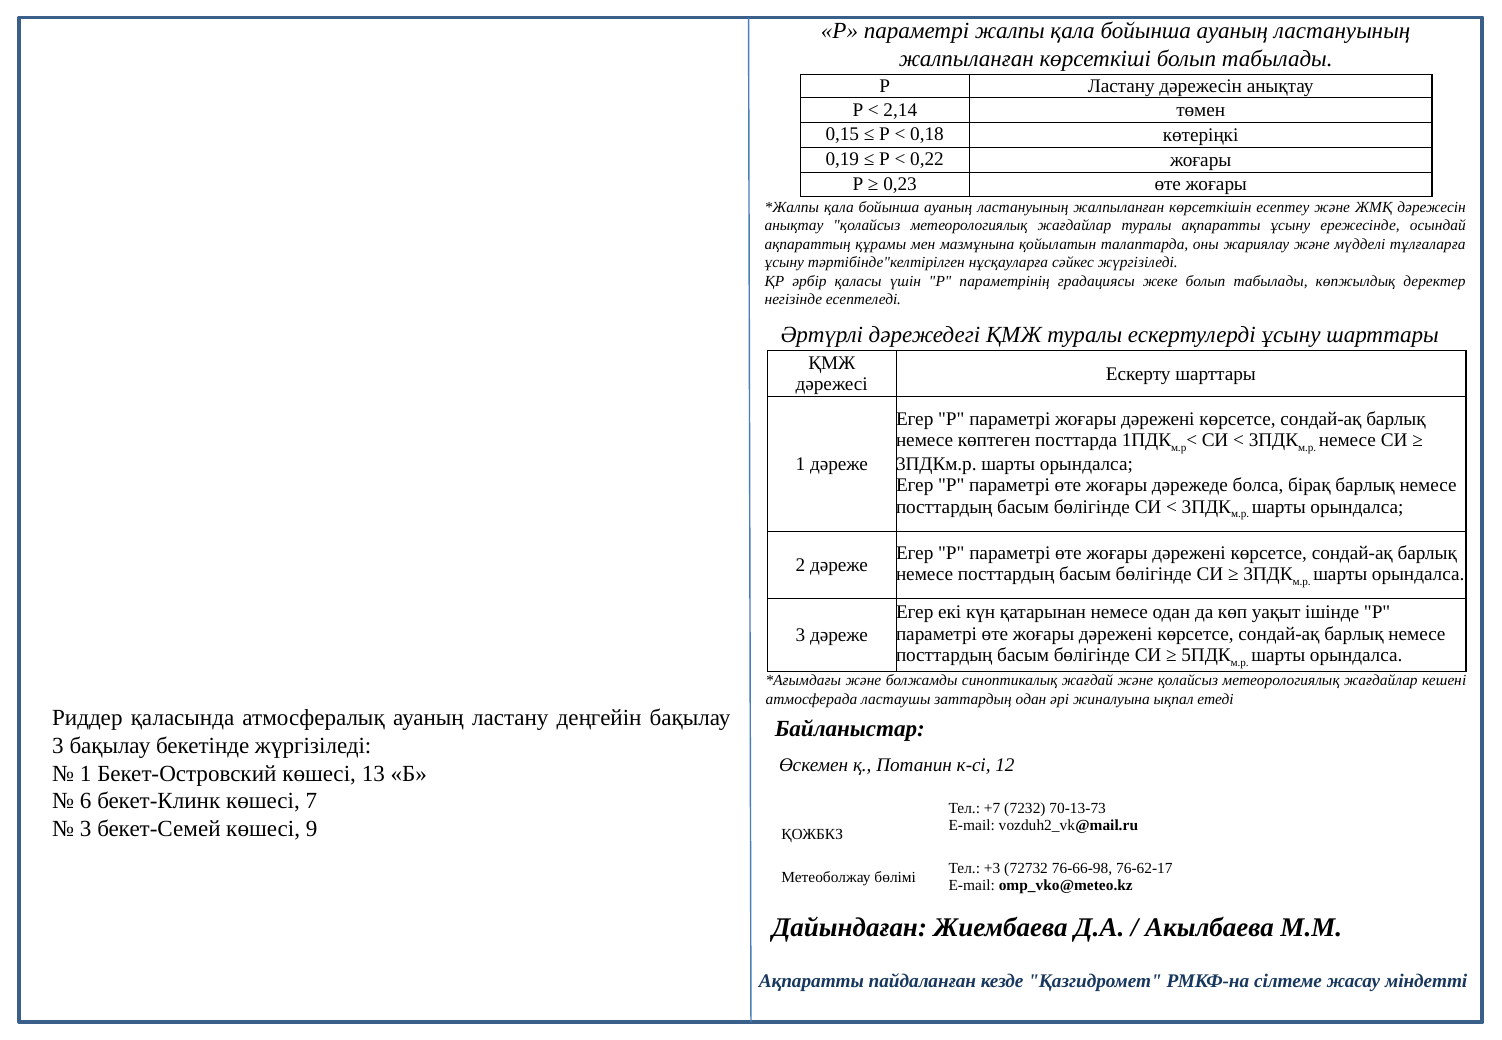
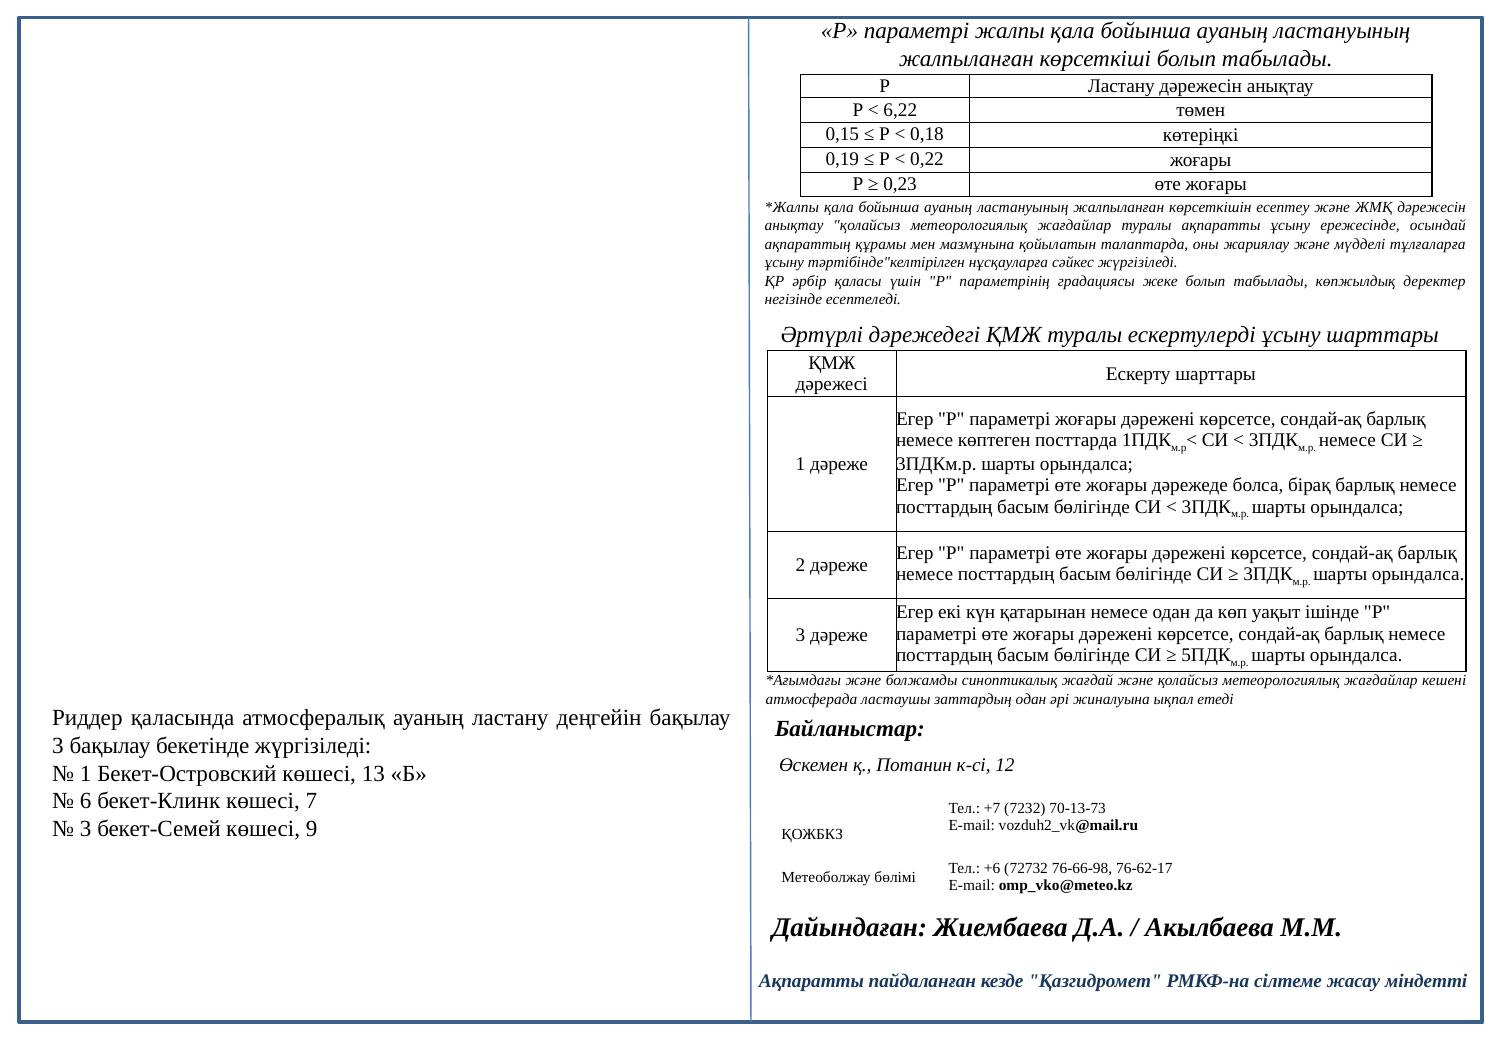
2,14: 2,14 -> 6,22 (900, 110)
+3: +3 -> +6 (992, 868)
